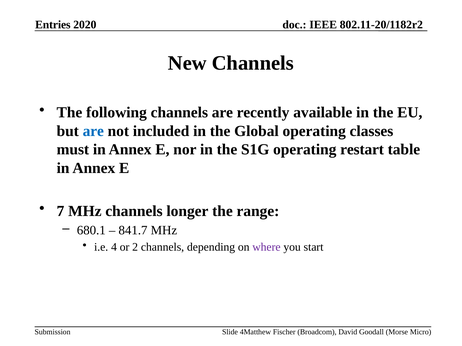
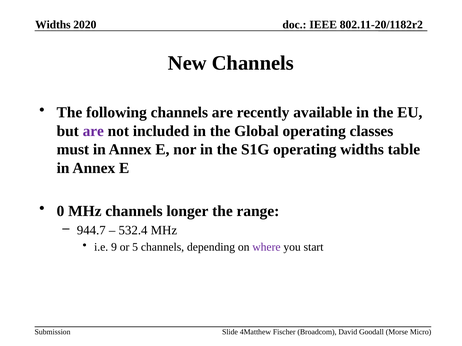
Entries: Entries -> Widths (53, 25)
are colour: blue -> purple (93, 131)
operating restart: restart -> widths (362, 150)
7: 7 -> 0 (60, 211)
680.1: 680.1 -> 944.7 (91, 231)
841.7: 841.7 -> 532.4 (133, 231)
i.e 4: 4 -> 9 (114, 247)
2: 2 -> 5 (135, 247)
